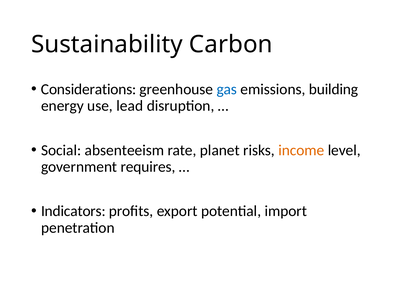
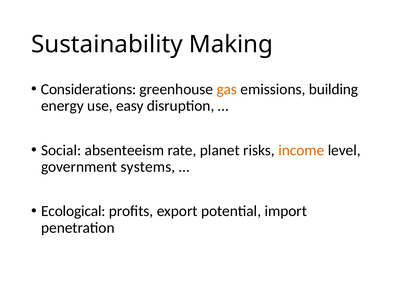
Carbon: Carbon -> Making (231, 44)
gas colour: blue -> orange (227, 89)
lead: lead -> easy (130, 106)
requires: requires -> systems (148, 167)
Indicators: Indicators -> Ecological (73, 211)
